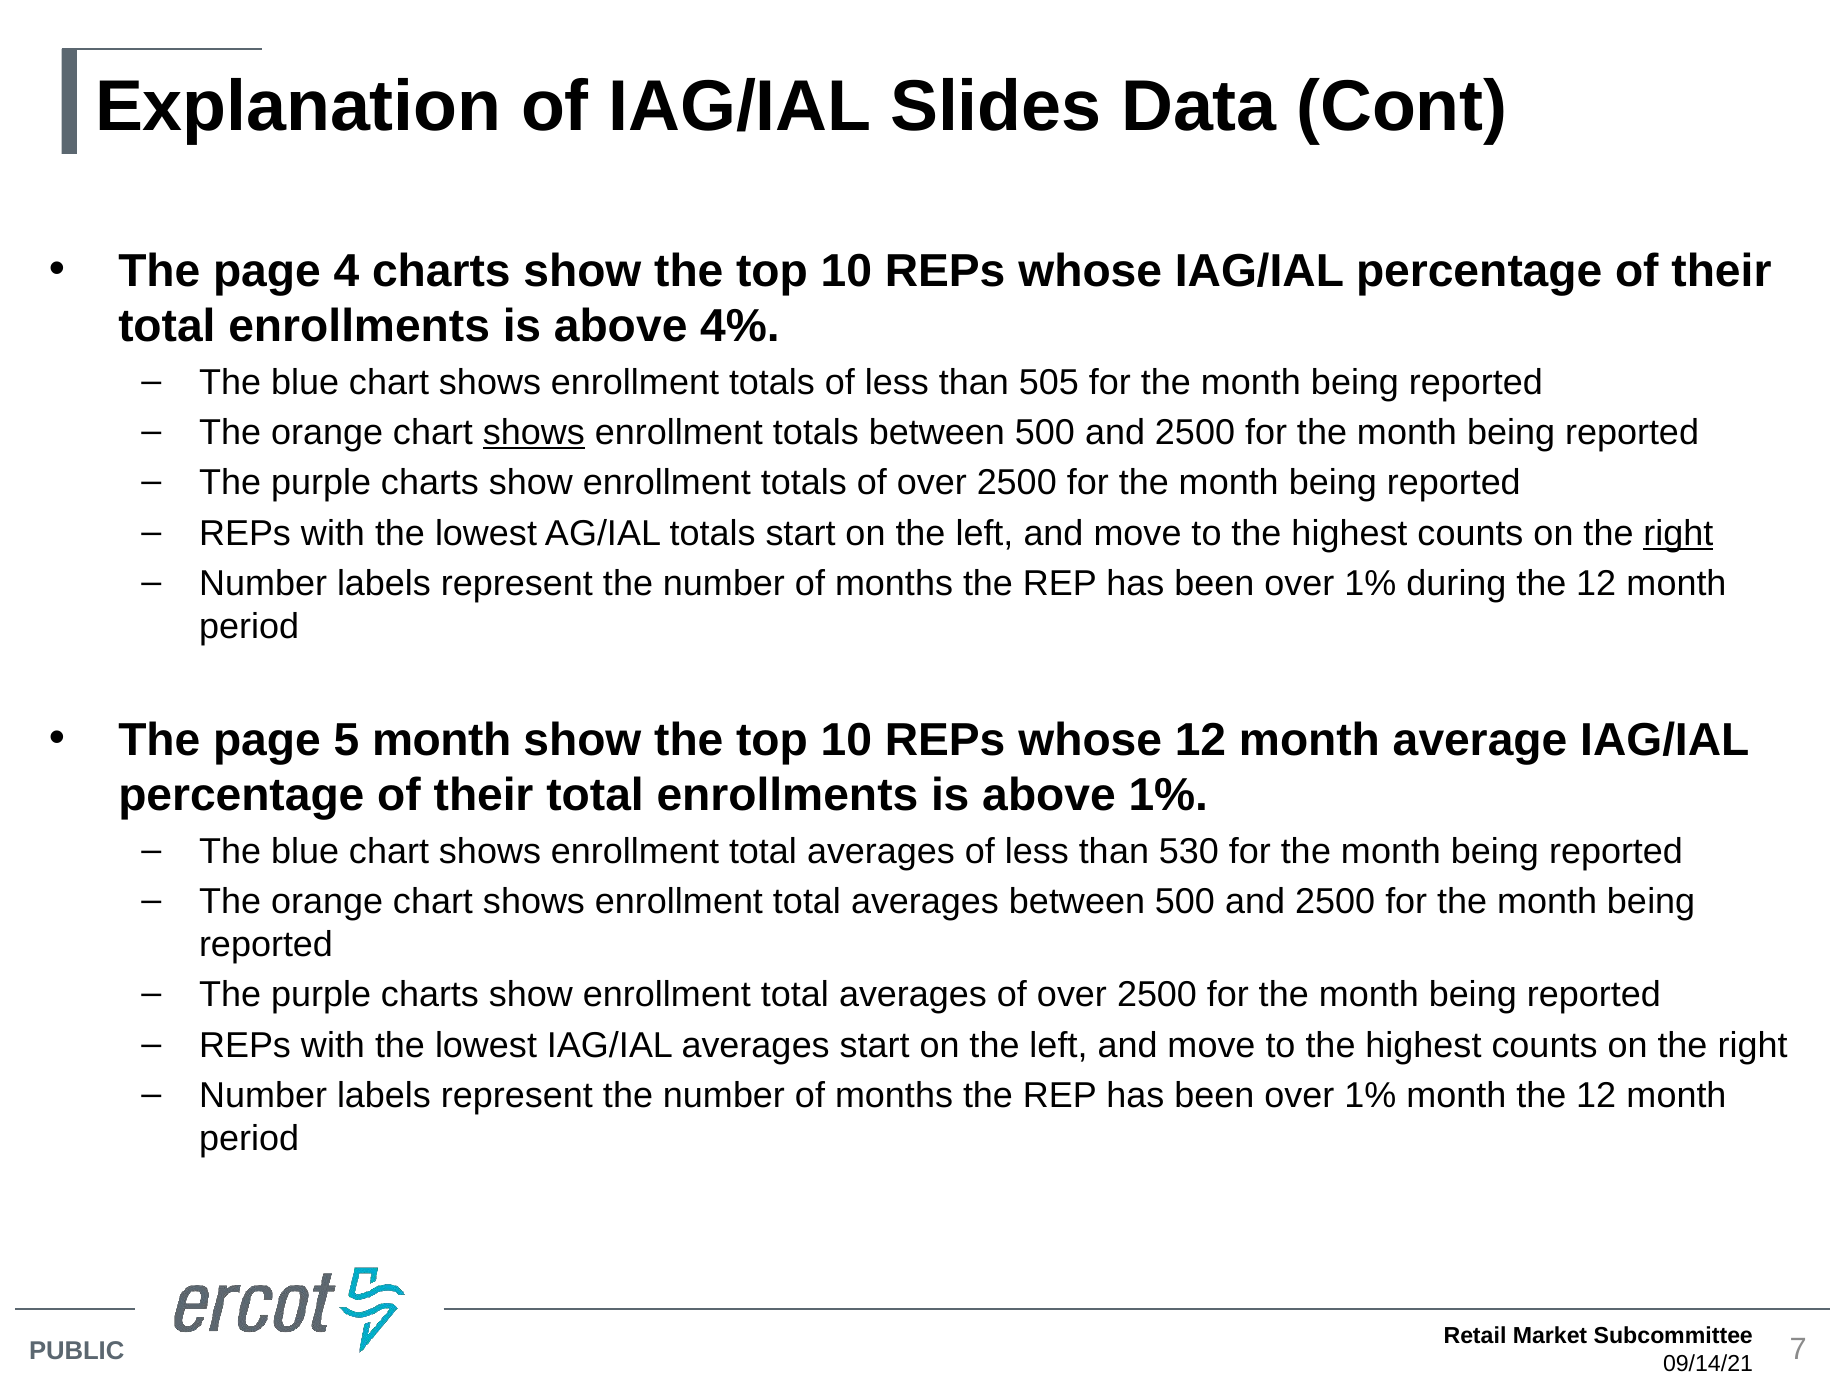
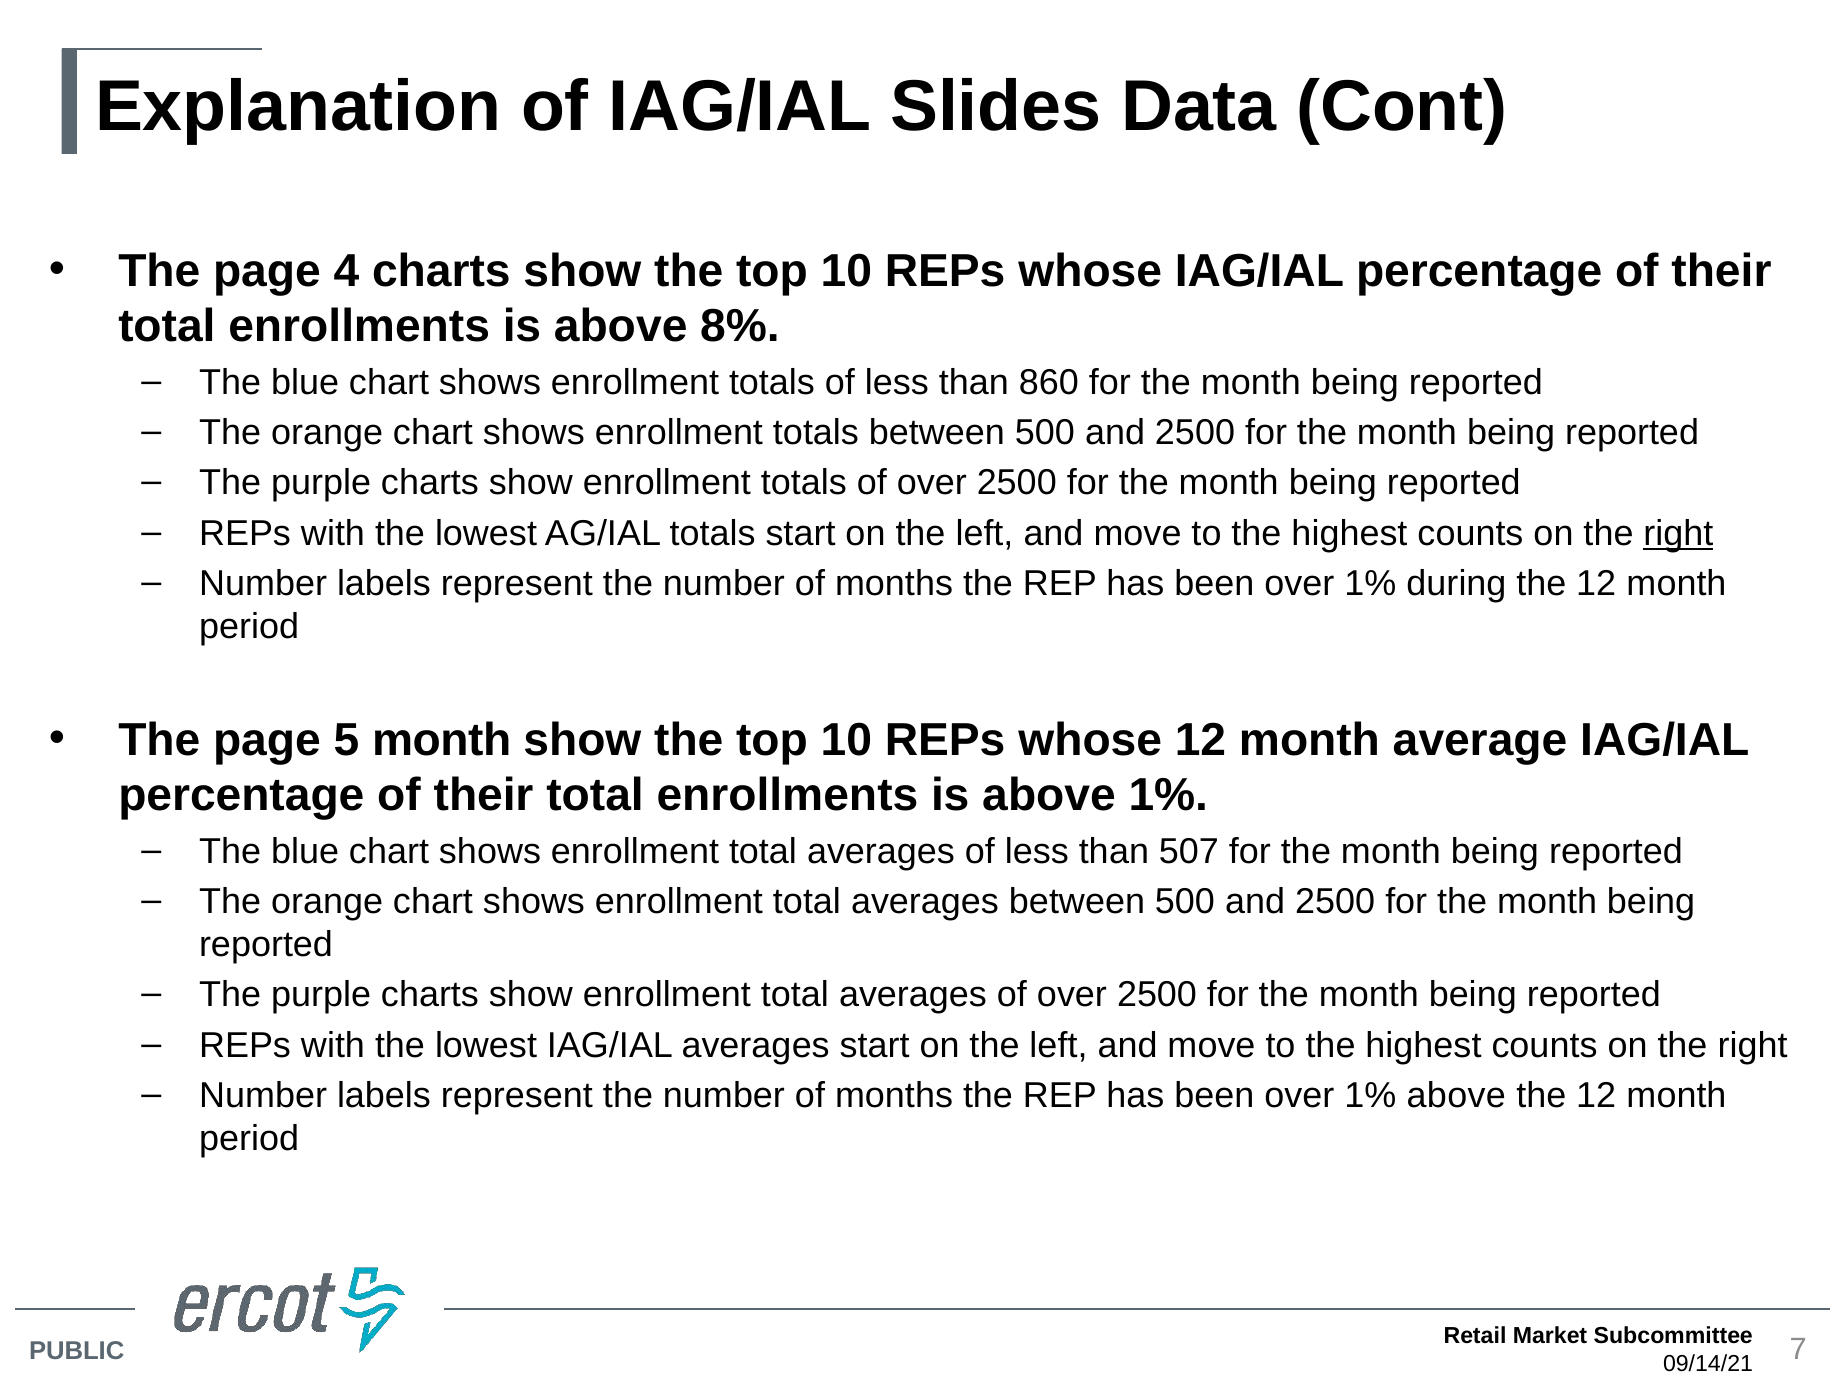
4%: 4% -> 8% (740, 326)
505: 505 -> 860 (1049, 382)
shows underline: present -> none (534, 433)
530: 530 -> 507 (1189, 851)
1% month: month -> above (1456, 1096)
